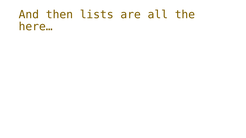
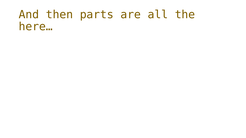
lists: lists -> parts (97, 15)
